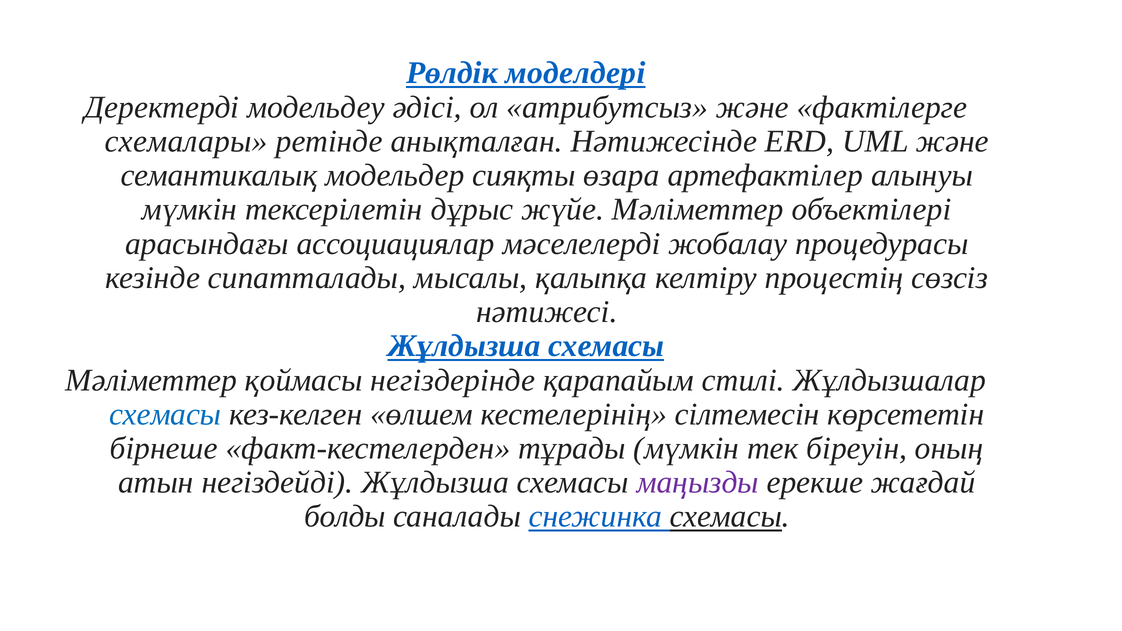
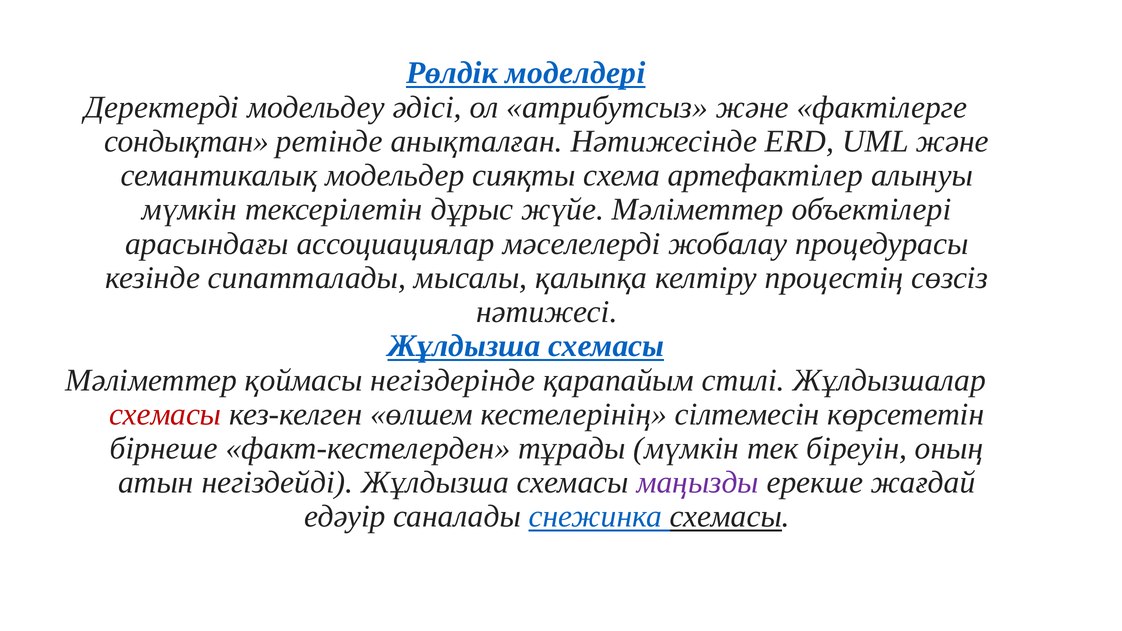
схемалары: схемалары -> сондықтан (186, 141)
өзара: өзара -> схема (622, 175)
схемасы colour: blue -> red (165, 414)
болды: болды -> едәуір (345, 517)
